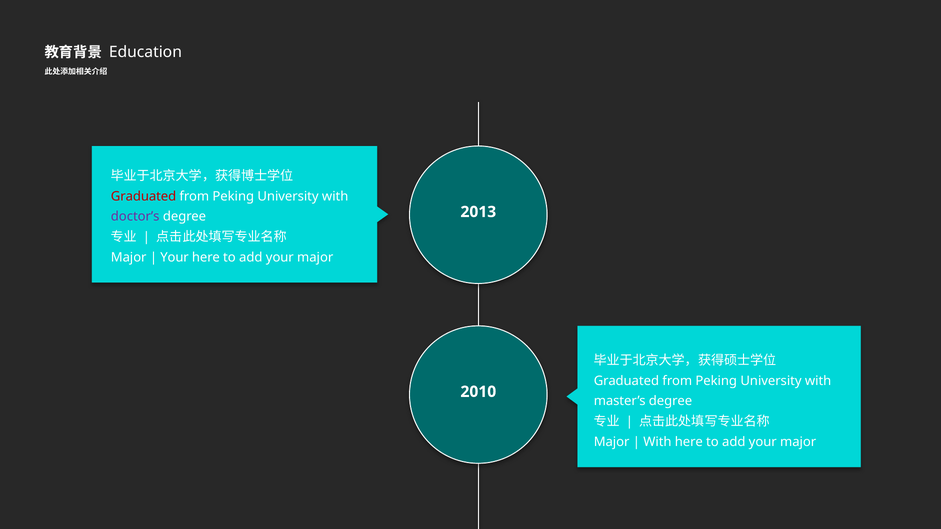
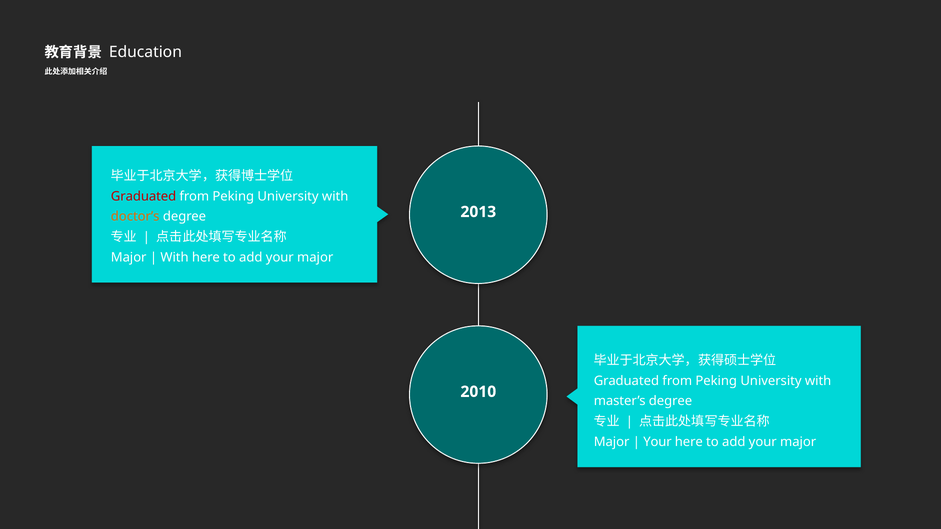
doctor’s colour: purple -> orange (135, 217)
Your: Your -> With (174, 258)
With: With -> Your (657, 442)
